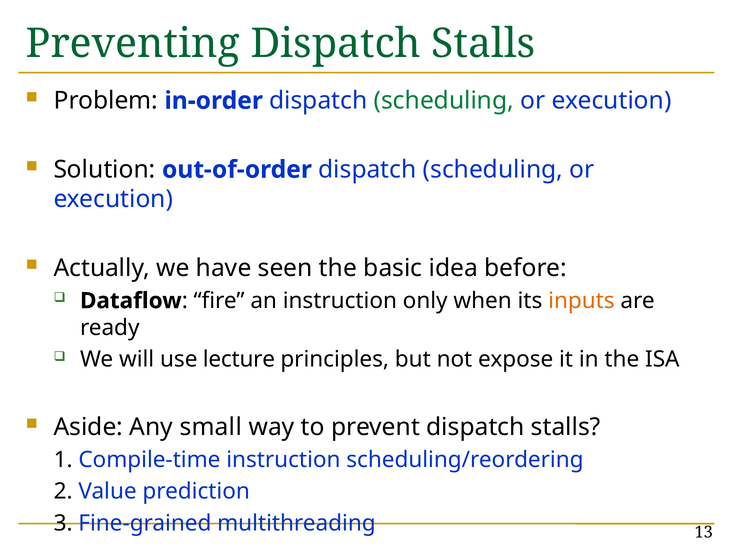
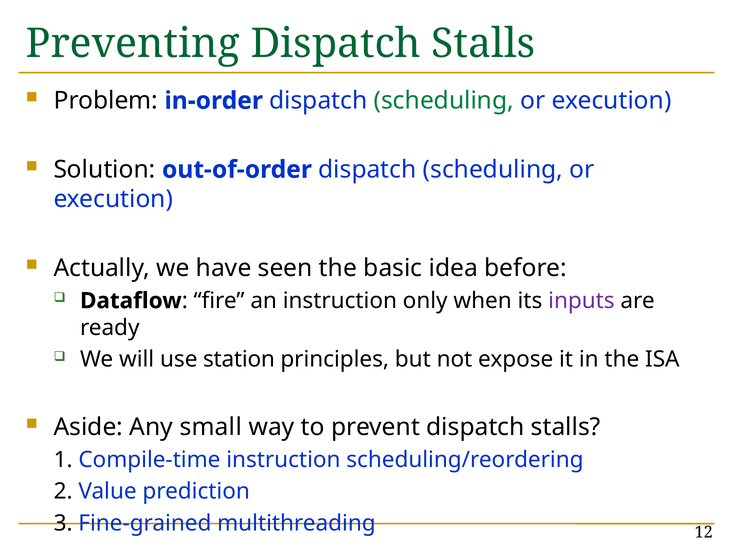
inputs colour: orange -> purple (581, 301)
lecture: lecture -> station (239, 360)
13: 13 -> 12 (704, 533)
